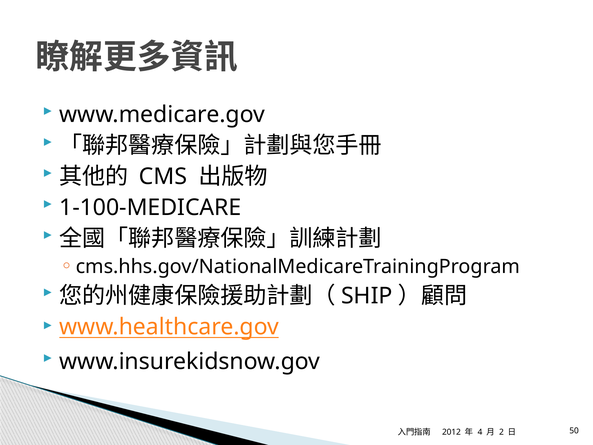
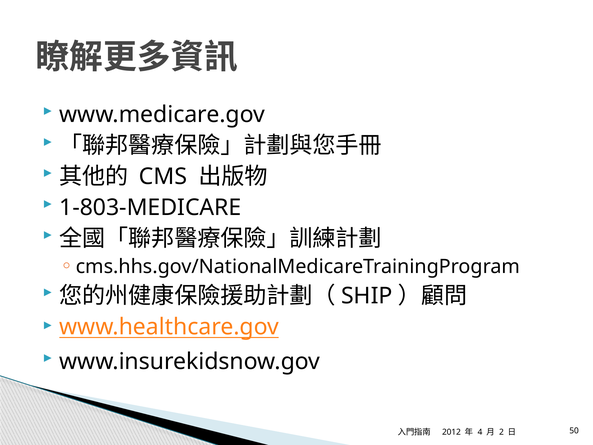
1-100-MEDICARE: 1-100-MEDICARE -> 1-803-MEDICARE (150, 207)
